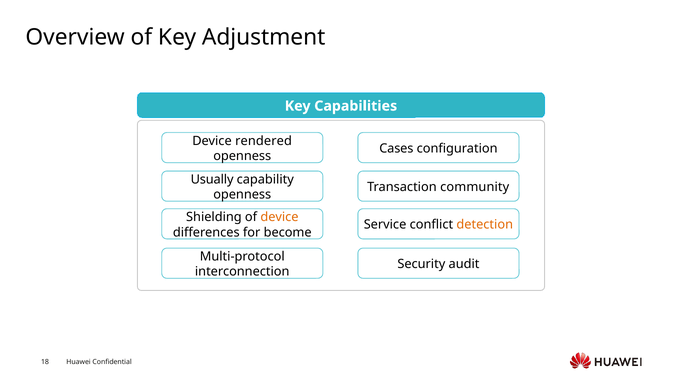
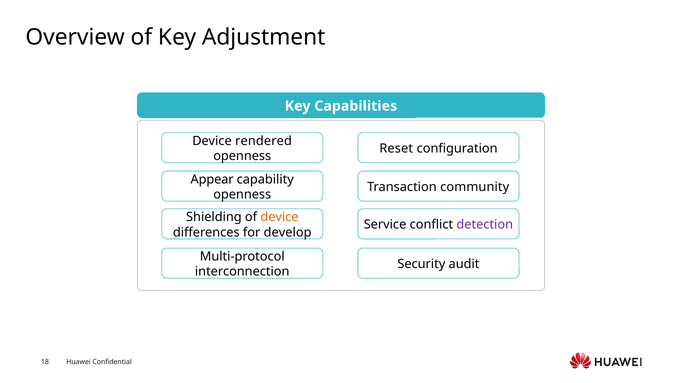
Cases: Cases -> Reset (396, 149)
Usually: Usually -> Appear (212, 180)
detection colour: orange -> purple (485, 225)
become: become -> develop (288, 233)
